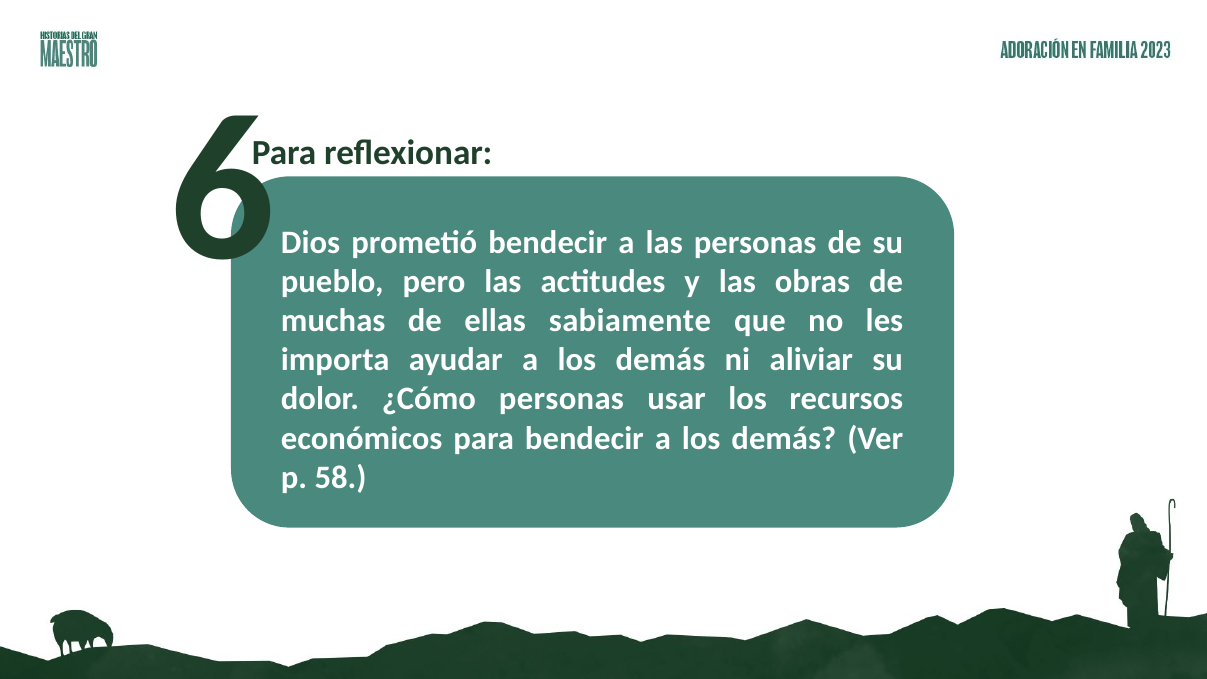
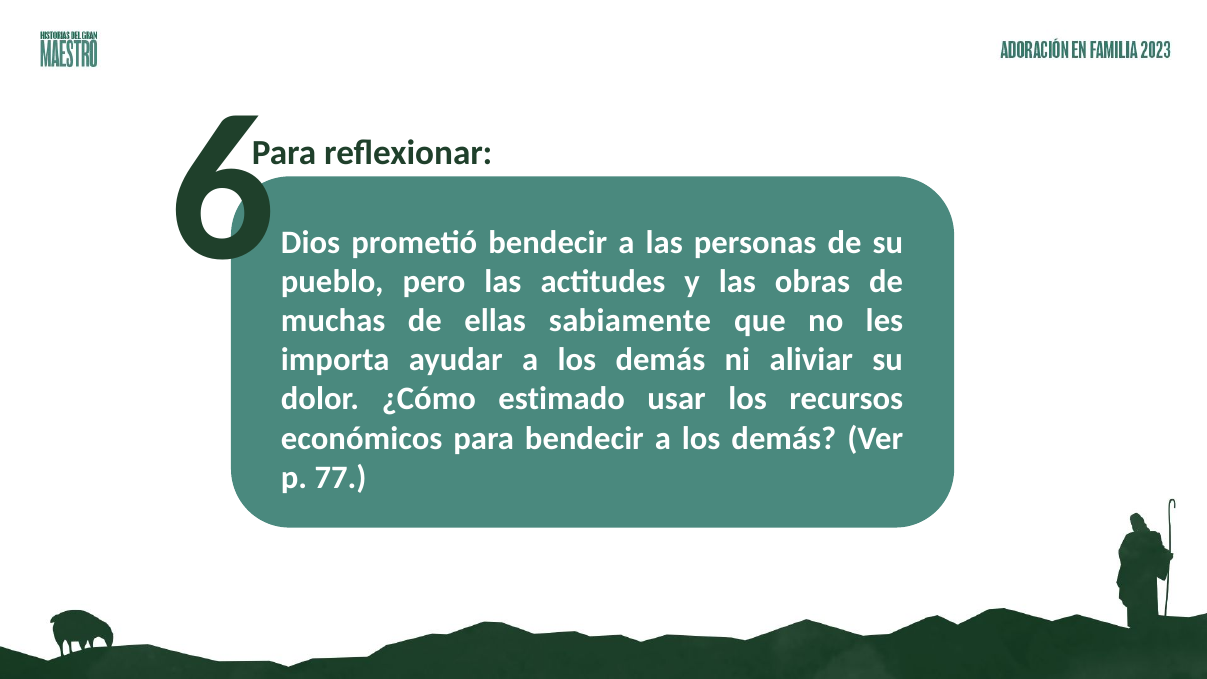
¿Cómo personas: personas -> estimado (562, 399)
58: 58 -> 77 (341, 478)
